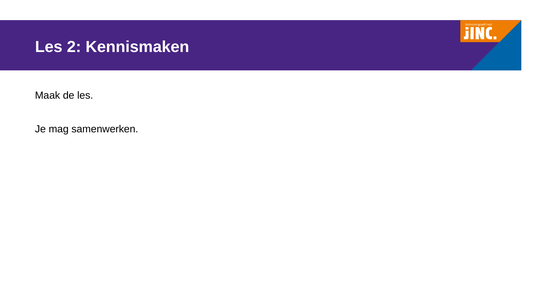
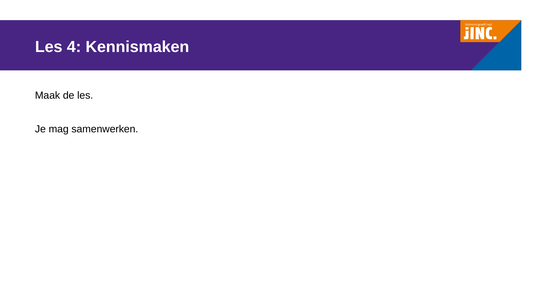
2: 2 -> 4 (74, 47)
